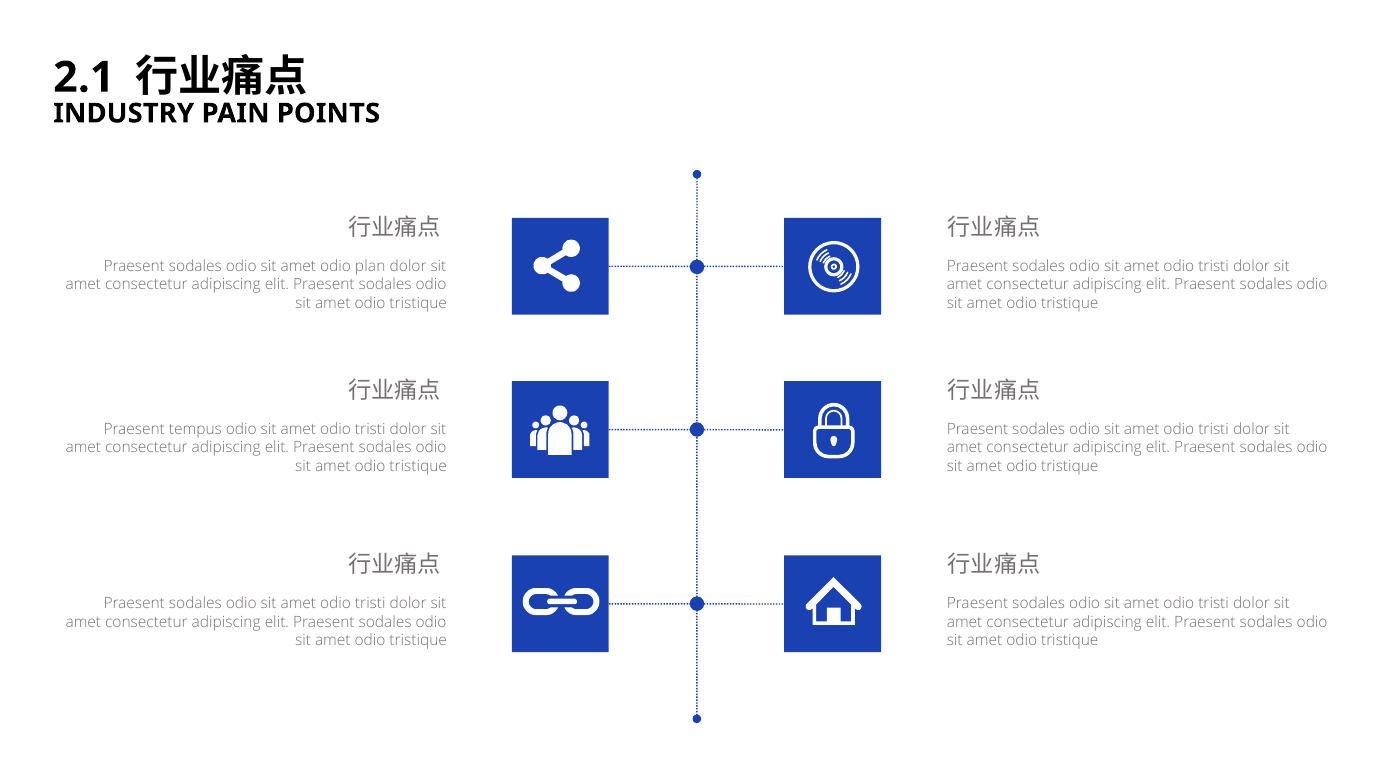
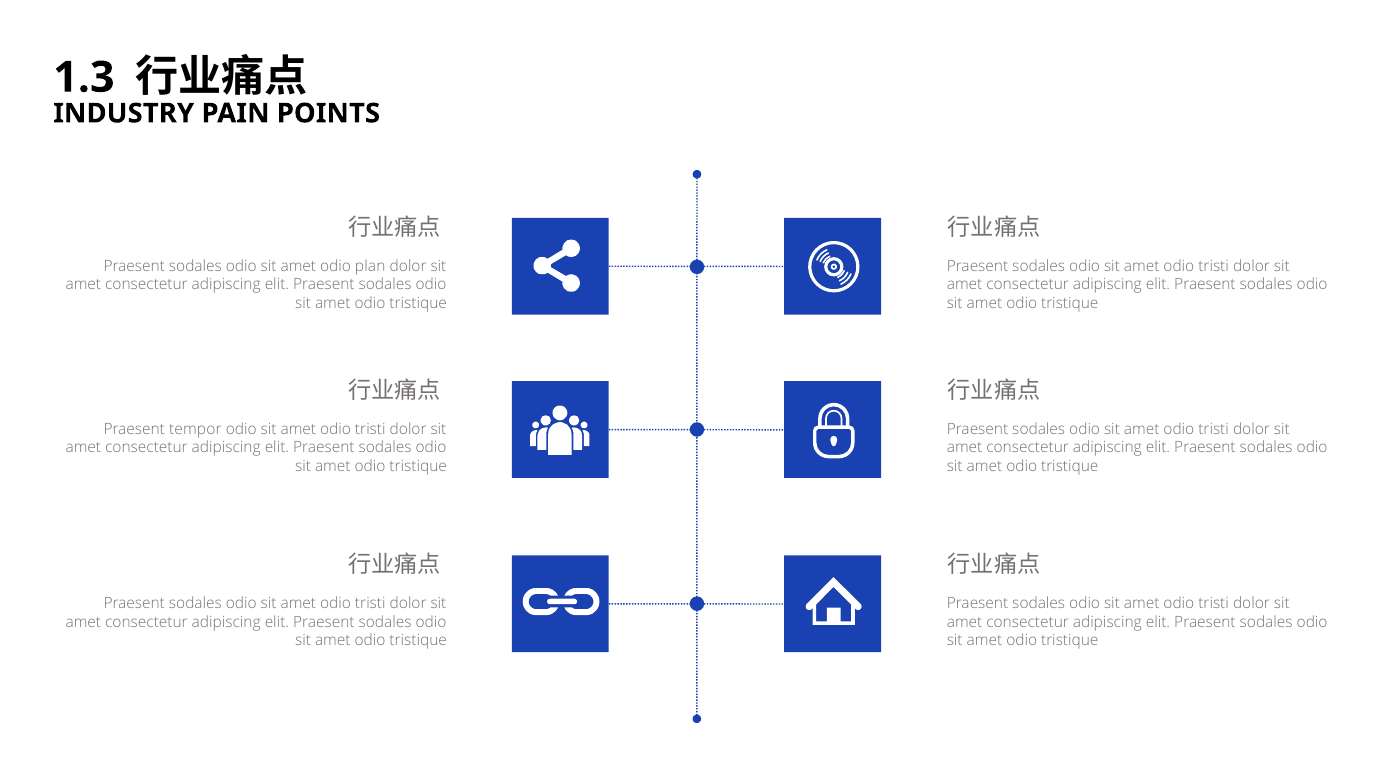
2.1: 2.1 -> 1.3 (84, 78)
tempus: tempus -> tempor (195, 429)
